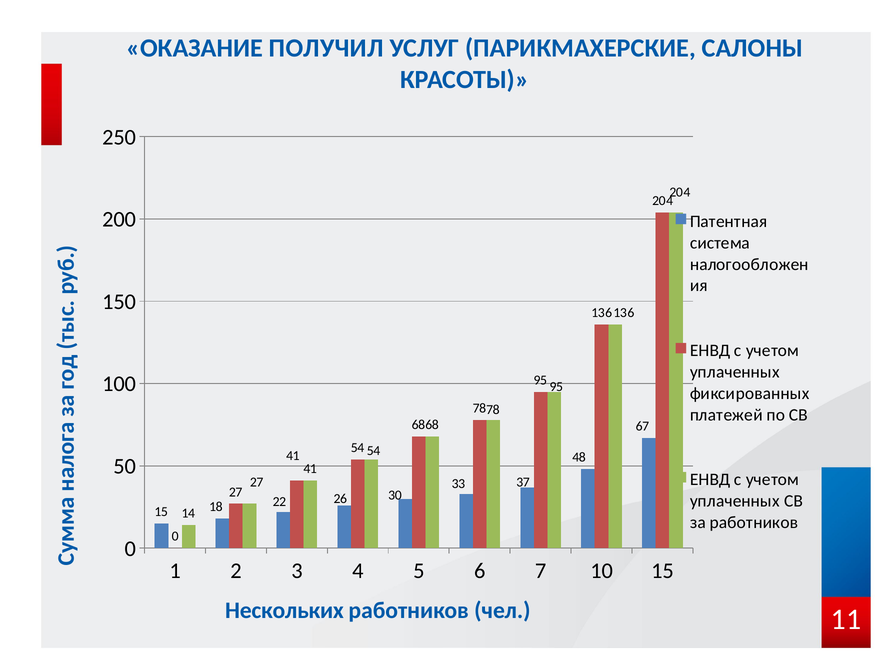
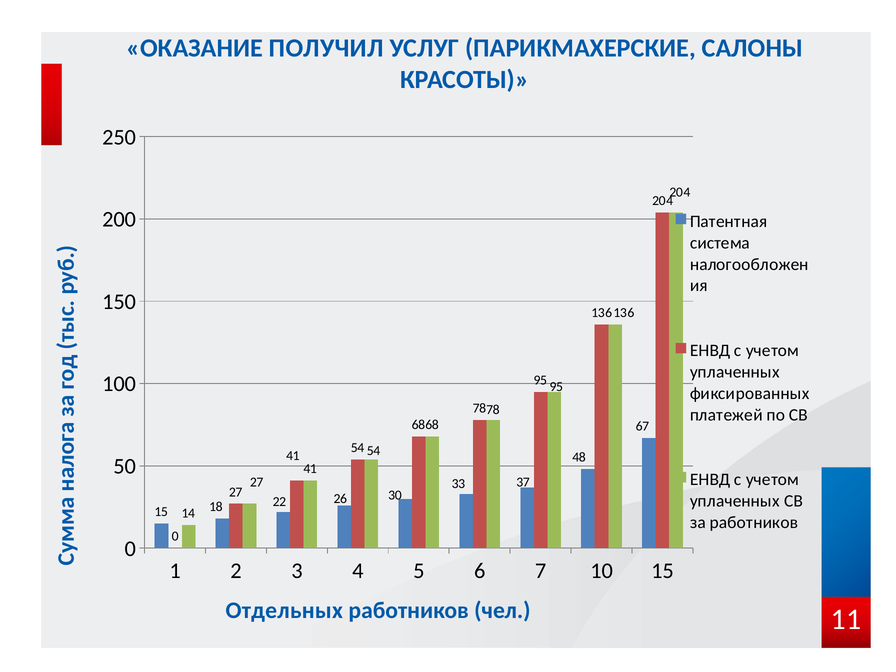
Нескольких: Нескольких -> Отдельных (284, 610)
